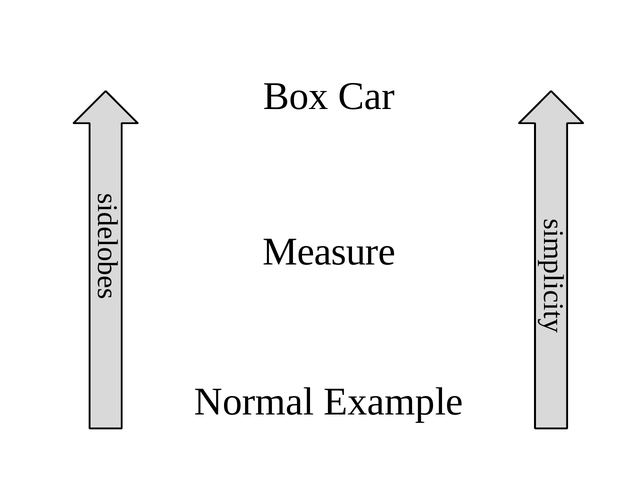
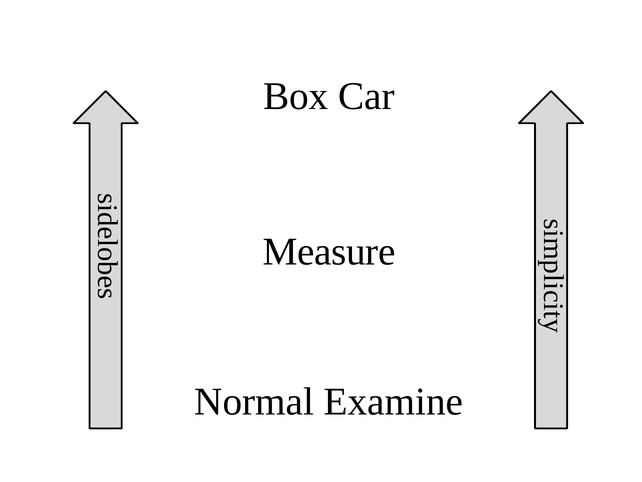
Example: Example -> Examine (394, 401)
